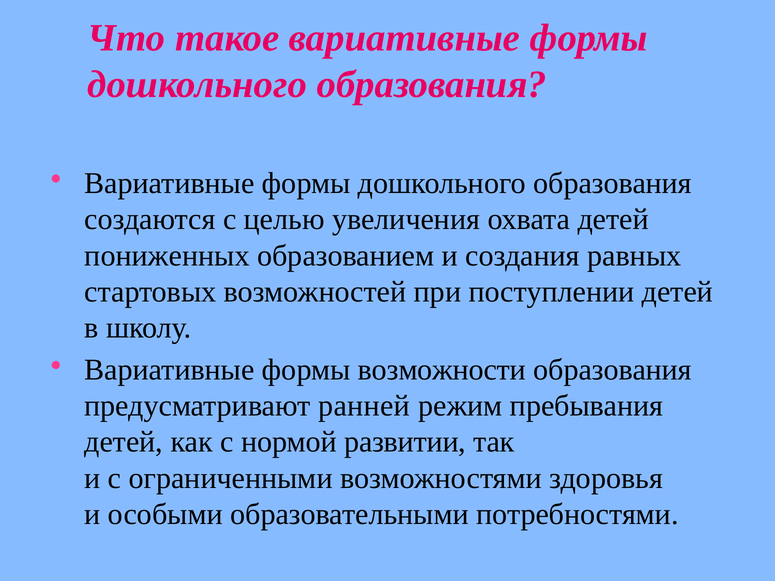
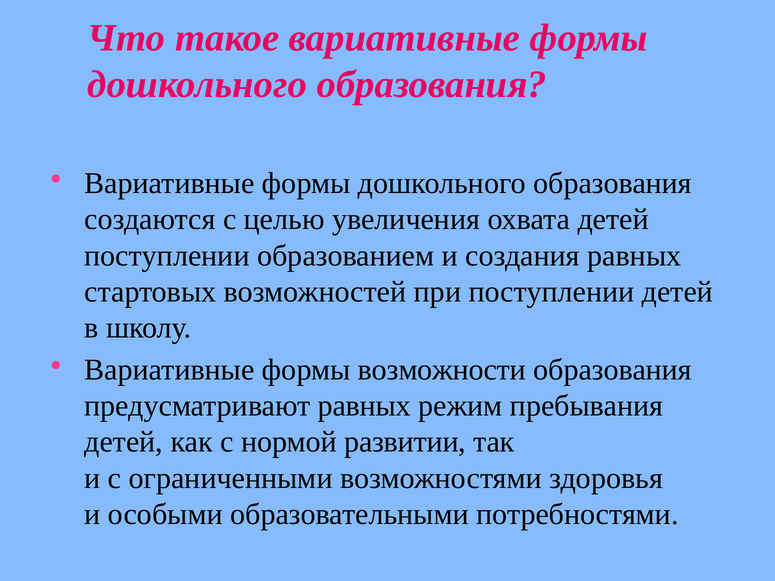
пониженных: пониженных -> поступлении (167, 256)
предусматривают ранней: ранней -> равных (364, 406)
